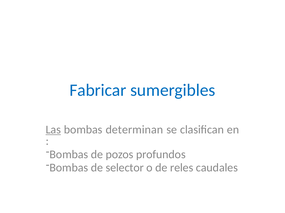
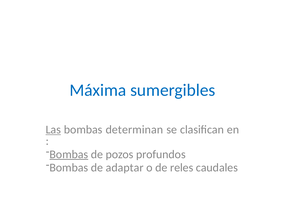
Fabricar: Fabricar -> Máxima (98, 91)
Bombas underline: none -> present (69, 155)
selector: selector -> adaptar (125, 168)
